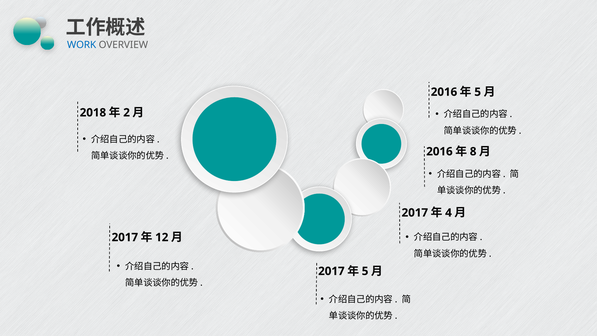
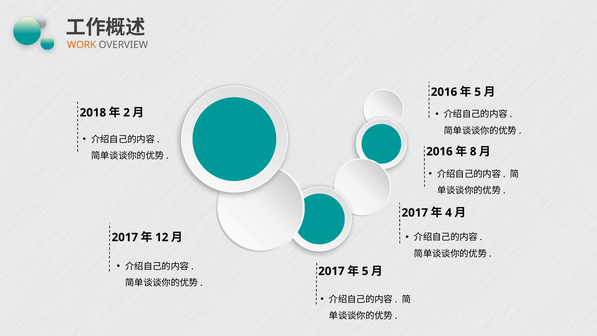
WORK colour: blue -> orange (82, 45)
